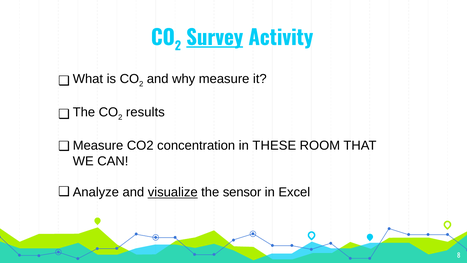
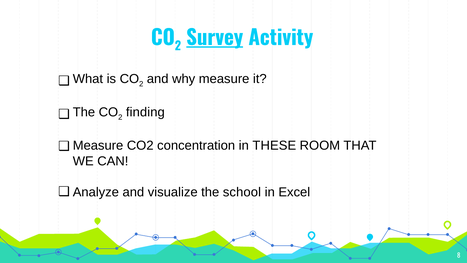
results: results -> finding (145, 112)
visualize underline: present -> none (173, 192)
sensor: sensor -> school (242, 192)
